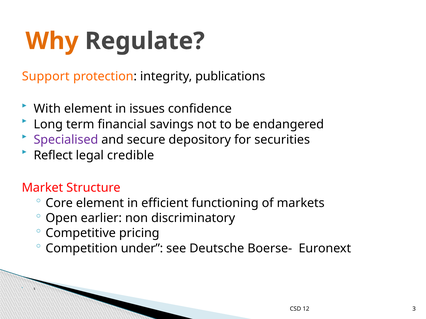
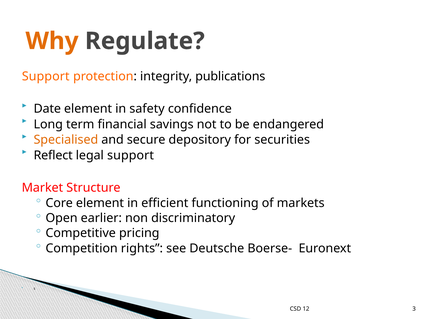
With: With -> Date (47, 109)
issues: issues -> safety (147, 109)
Specialised colour: purple -> orange (66, 140)
legal credible: credible -> support (131, 156)
under: under -> rights (142, 249)
